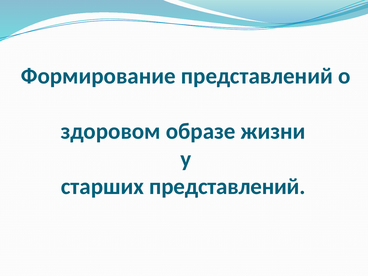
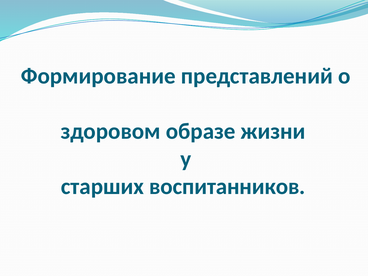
старших представлений: представлений -> воспитанников (227, 187)
